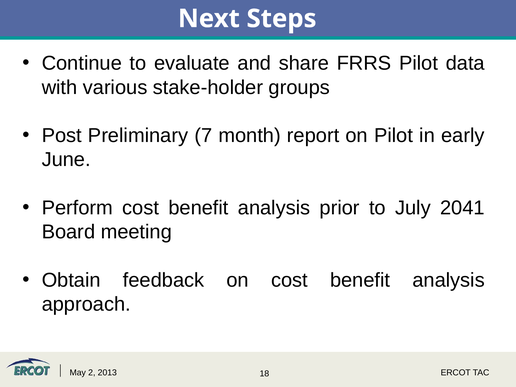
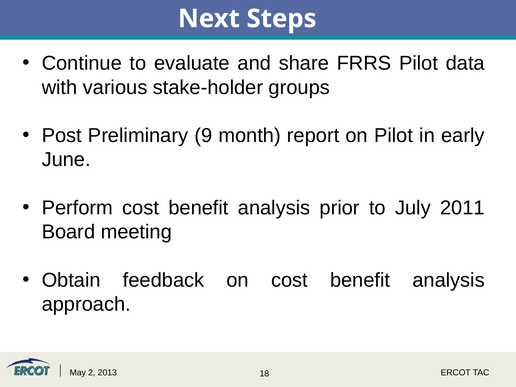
7: 7 -> 9 (203, 136)
2041: 2041 -> 2011 (462, 208)
